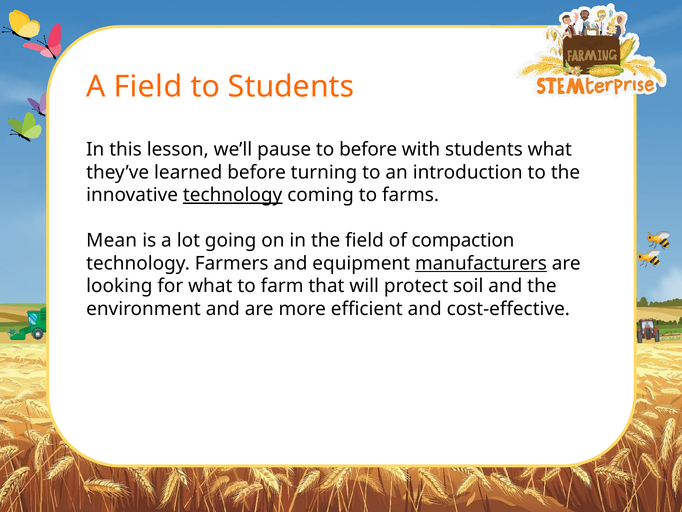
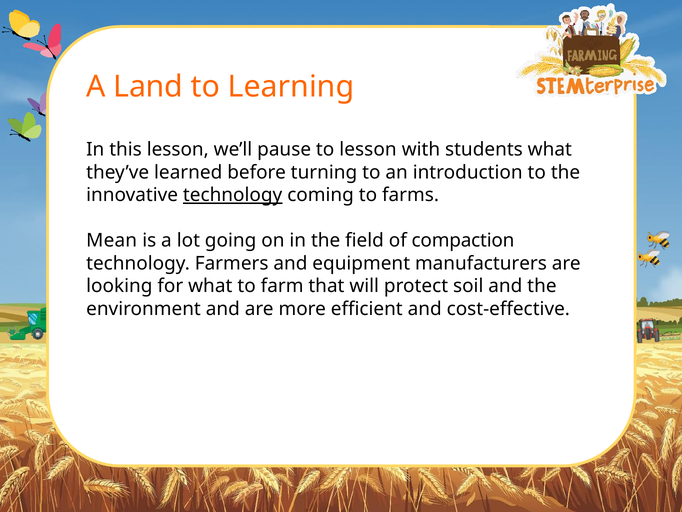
A Field: Field -> Land (148, 87)
to Students: Students -> Learning (291, 87)
to before: before -> lesson (368, 149)
manufacturers underline: present -> none (481, 263)
